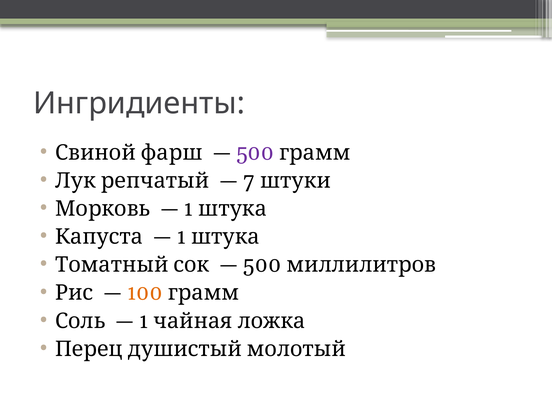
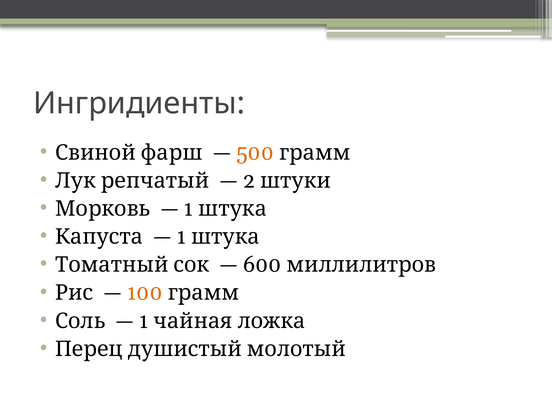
500 colour: purple -> orange (255, 153)
7: 7 -> 2 (249, 181)
500: 500 -> 600 (262, 265)
